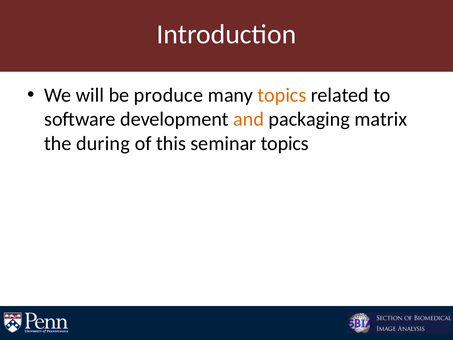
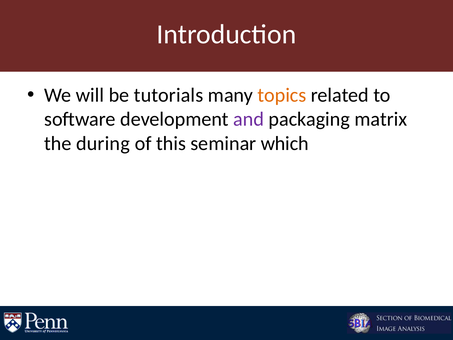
produce: produce -> tutorials (169, 95)
and colour: orange -> purple (249, 119)
seminar topics: topics -> which (285, 143)
